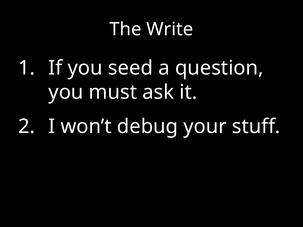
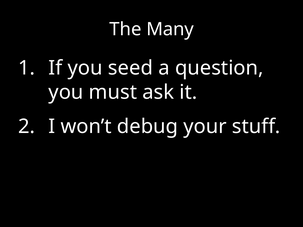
Write: Write -> Many (170, 29)
